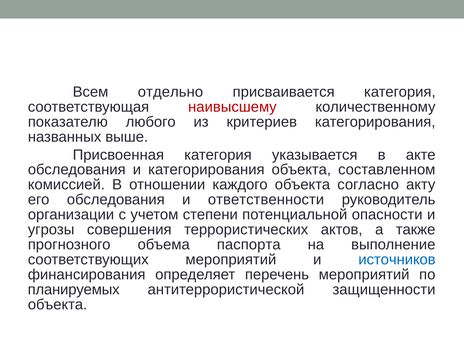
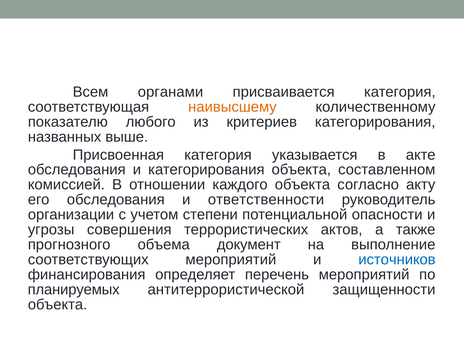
отдельно: отдельно -> органами (170, 92)
наивысшему colour: red -> orange (232, 107)
паспорта: паспорта -> документ (249, 245)
